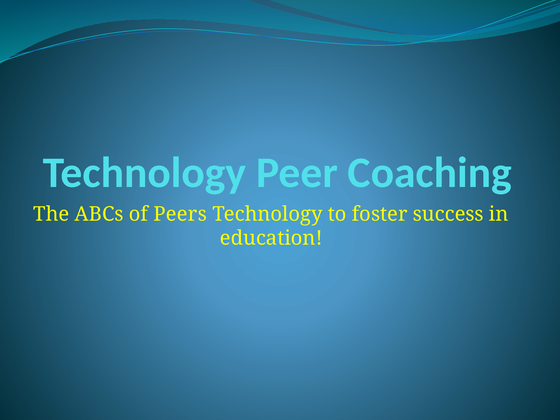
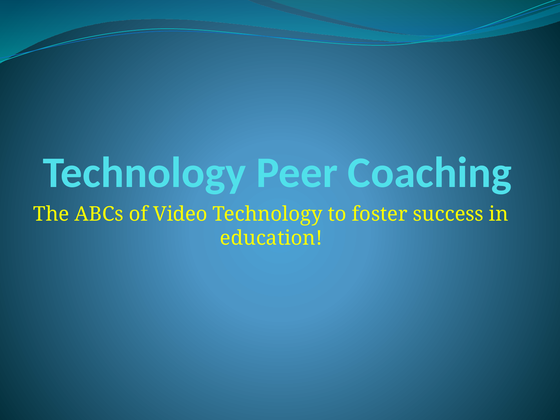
Peers: Peers -> Video (180, 214)
